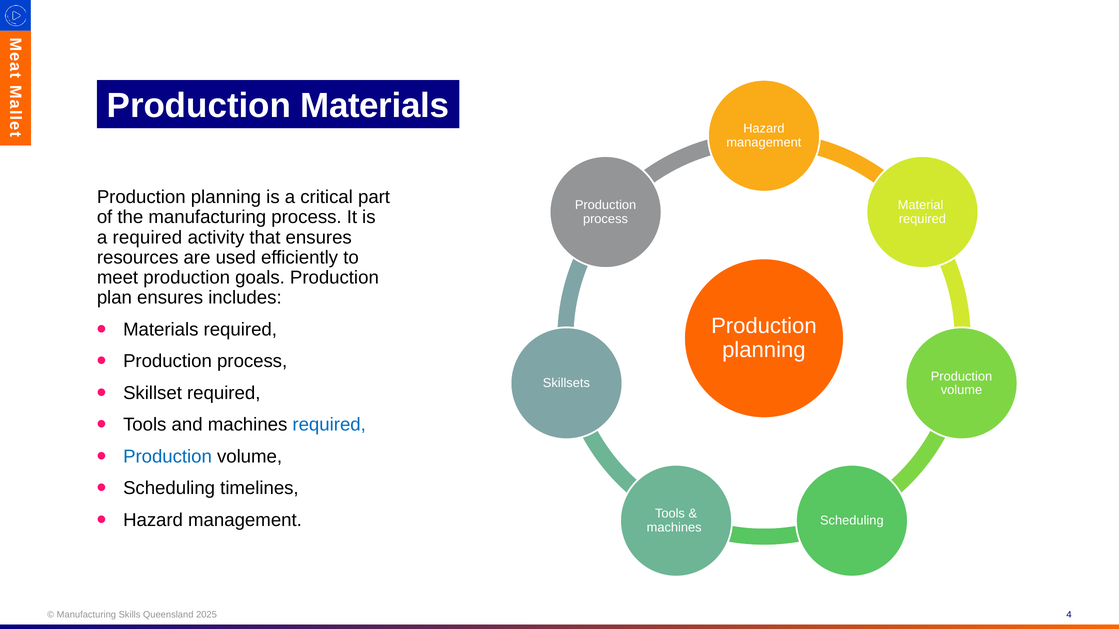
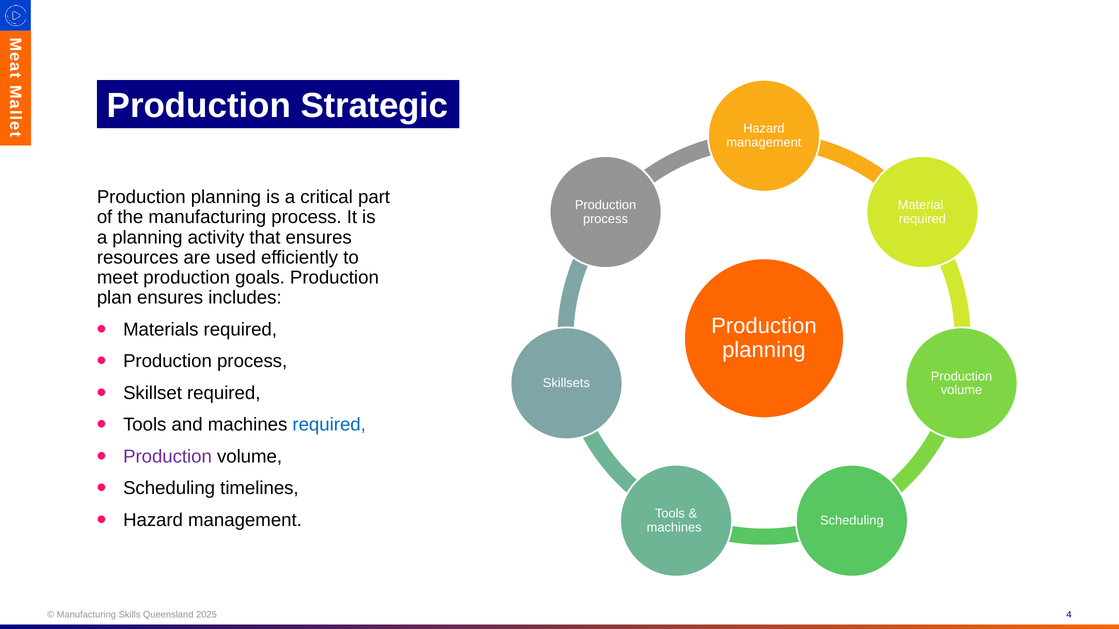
Production Materials: Materials -> Strategic (375, 106)
a required: required -> planning (147, 238)
Production colour: blue -> purple (168, 457)
